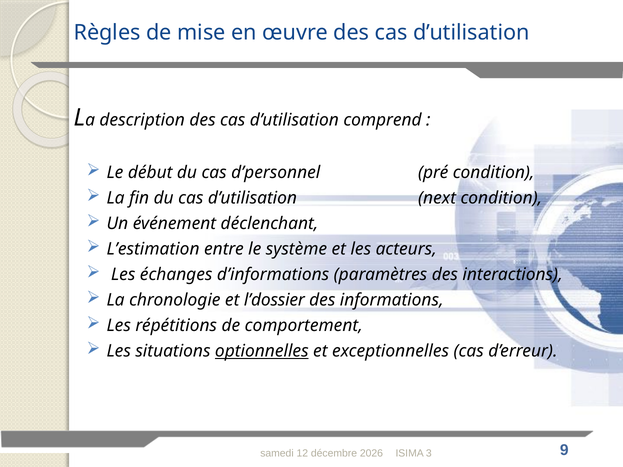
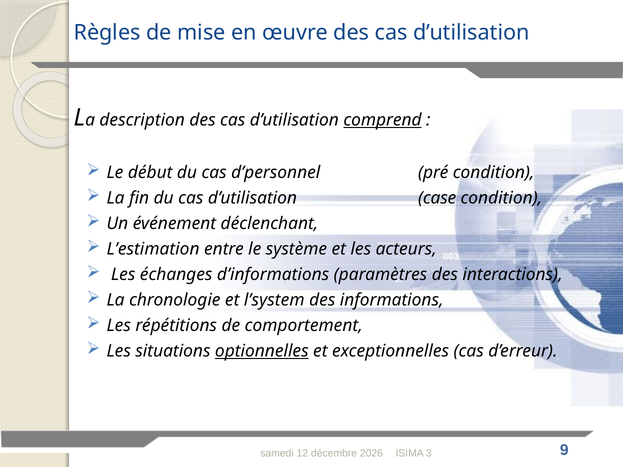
comprend underline: none -> present (382, 120)
next: next -> case (437, 198)
l’dossier: l’dossier -> l’system (274, 300)
